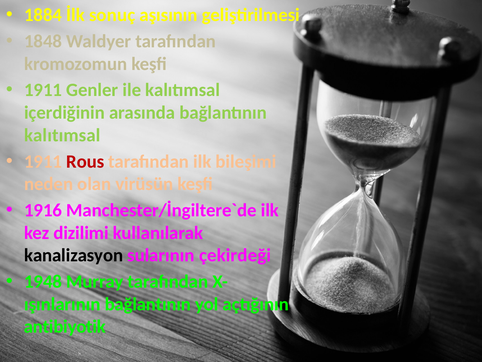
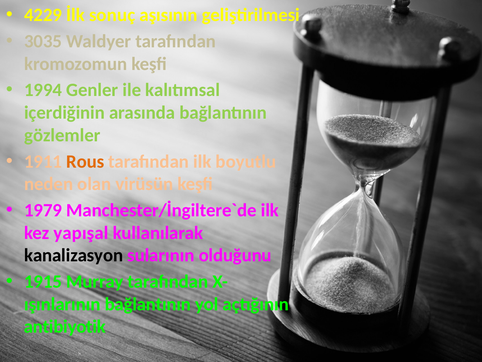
1884: 1884 -> 4229 (43, 15)
1848: 1848 -> 3035 (43, 41)
1911: 1911 -> 1994 (43, 90)
kalıtımsal: kalıtımsal -> gözlemler (62, 135)
Rous colour: red -> orange (85, 161)
bileşimi: bileşimi -> boyutlu (246, 161)
1916: 1916 -> 1979 (43, 210)
dizilimi: dizilimi -> yapışal (81, 233)
çekirdeği: çekirdeği -> olduğunu (235, 255)
1948: 1948 -> 1915 (43, 281)
